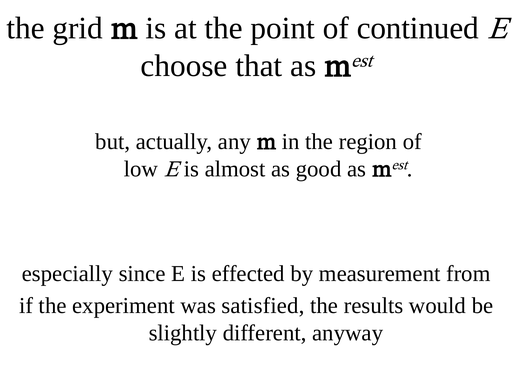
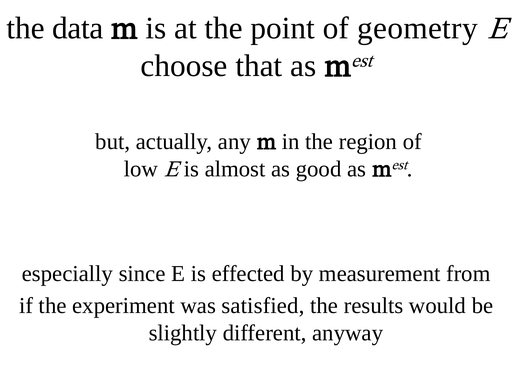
grid: grid -> data (78, 28)
continued: continued -> geometry (417, 28)
